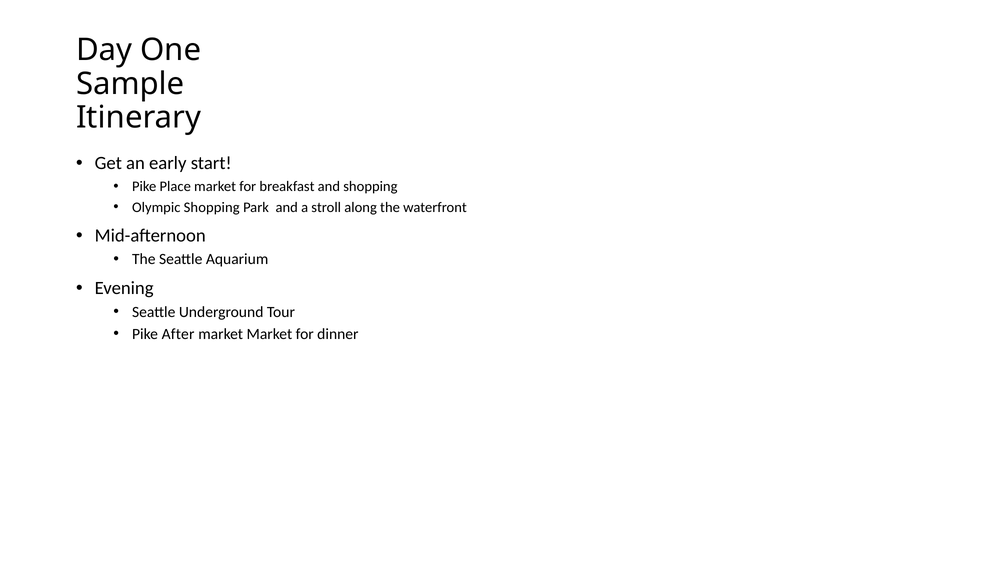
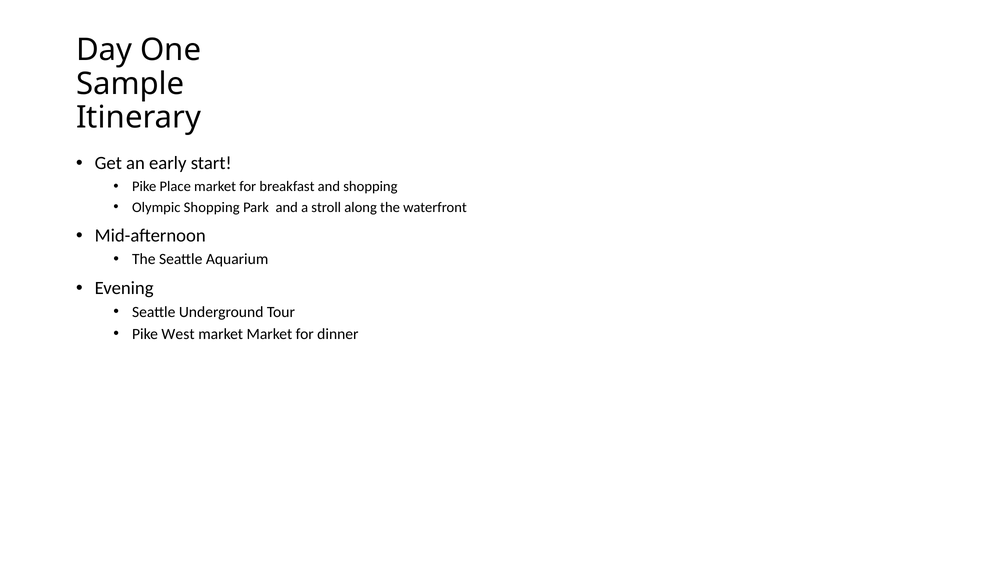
After: After -> West (178, 334)
